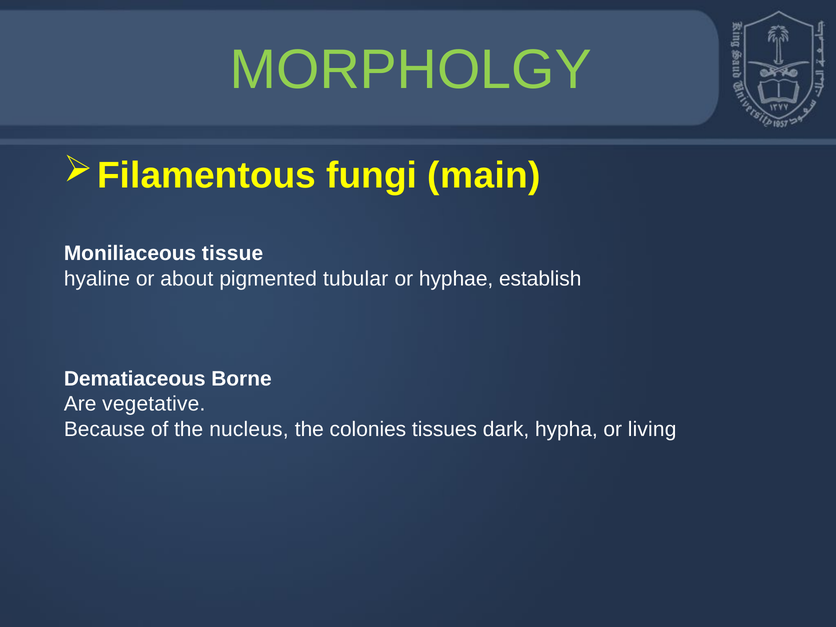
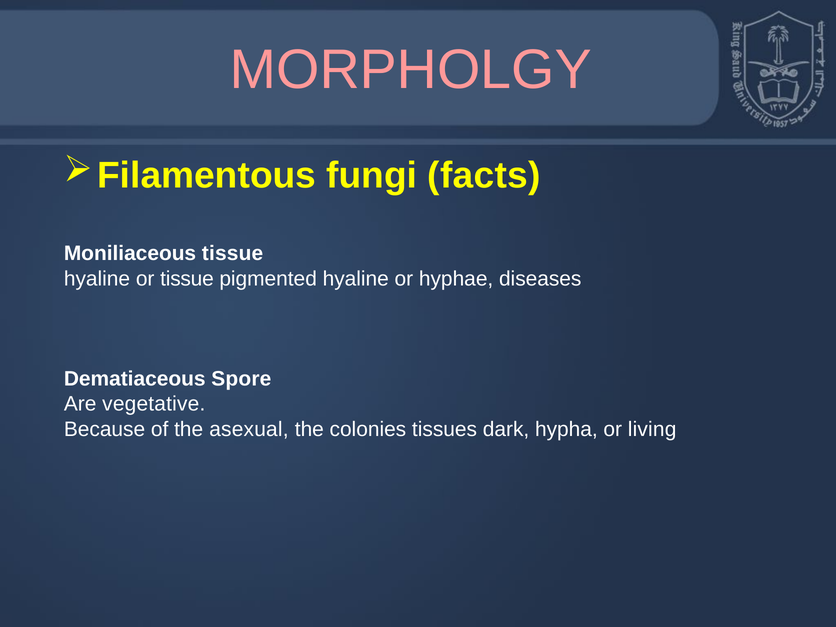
MORPHOLGY colour: light green -> pink (411, 70)
main: main -> facts (484, 175)
or about: about -> tissue (187, 279)
pigmented tubular: tubular -> hyaline (356, 279)
establish: establish -> diseases (540, 279)
Borne: Borne -> Spore (241, 379)
nucleus: nucleus -> asexual (249, 429)
